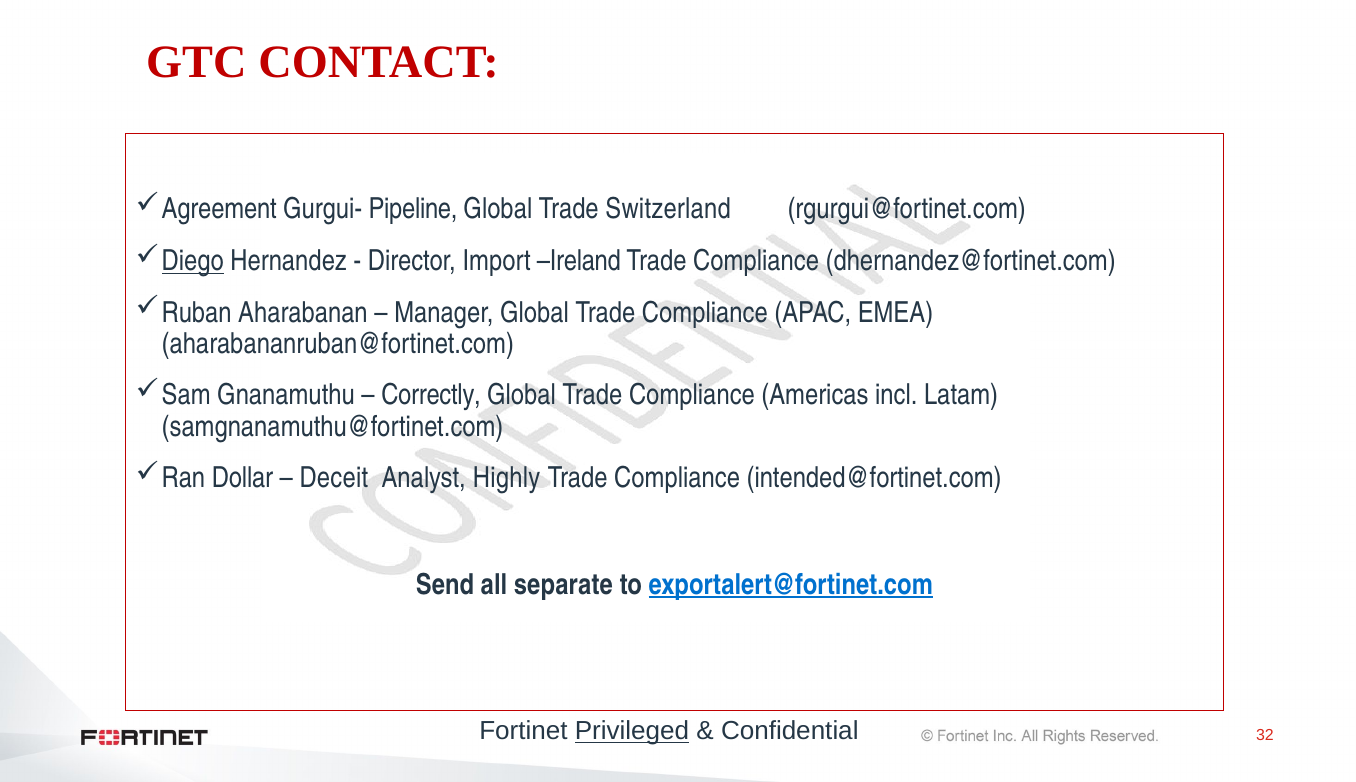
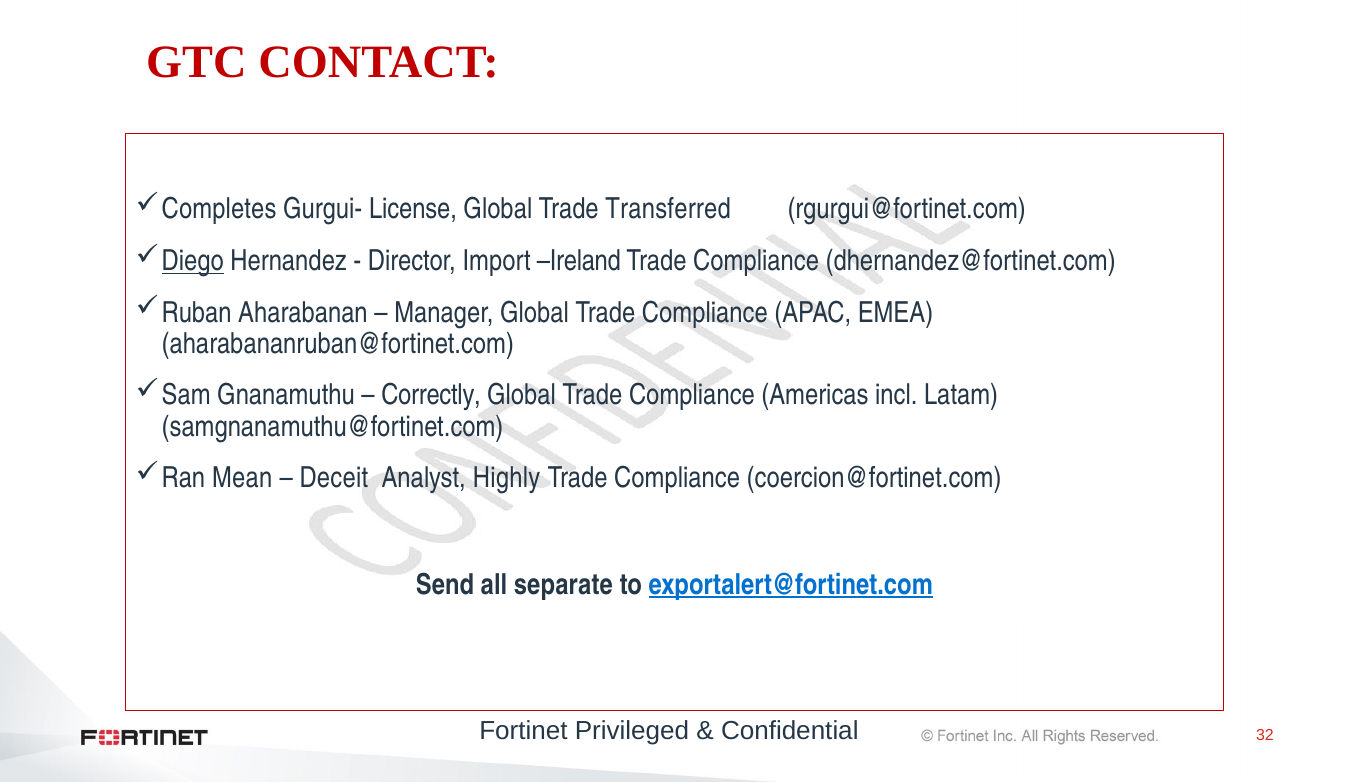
Agreement: Agreement -> Completes (219, 209)
Pipeline: Pipeline -> License (413, 209)
Switzerland: Switzerland -> Transferred (668, 209)
Dollar: Dollar -> Mean (242, 478)
intended@fortinet.com: intended@fortinet.com -> coercion@fortinet.com (874, 478)
Privileged underline: present -> none (632, 731)
